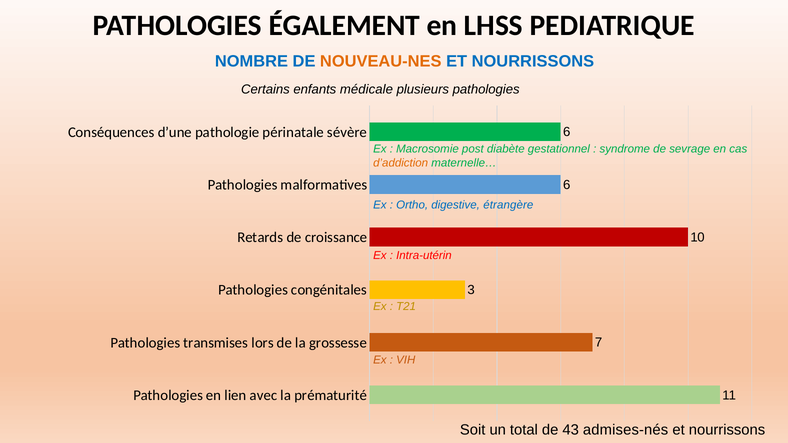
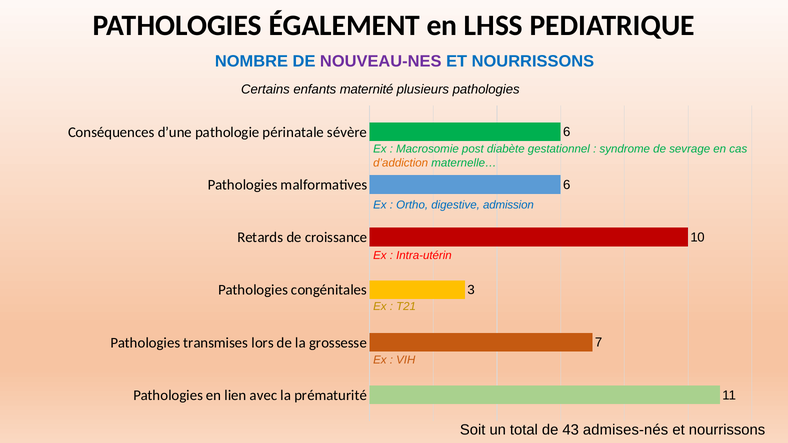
NOUVEAU-NES colour: orange -> purple (381, 61)
médicale: médicale -> maternité (367, 89)
étrangère: étrangère -> admission (508, 205)
